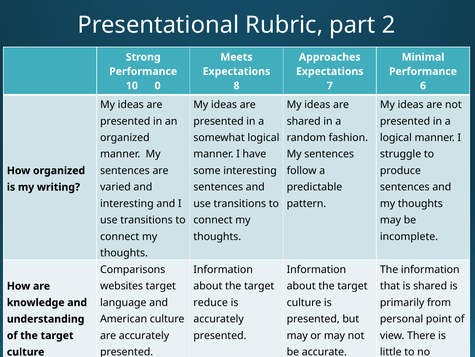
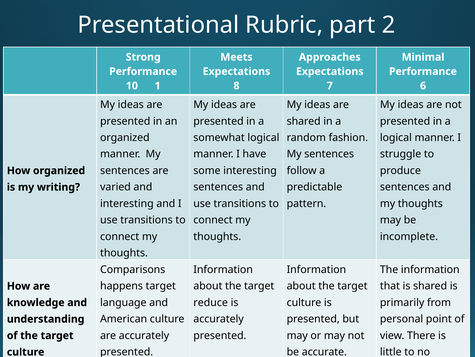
0: 0 -> 1 (158, 86)
websites: websites -> happens (122, 286)
